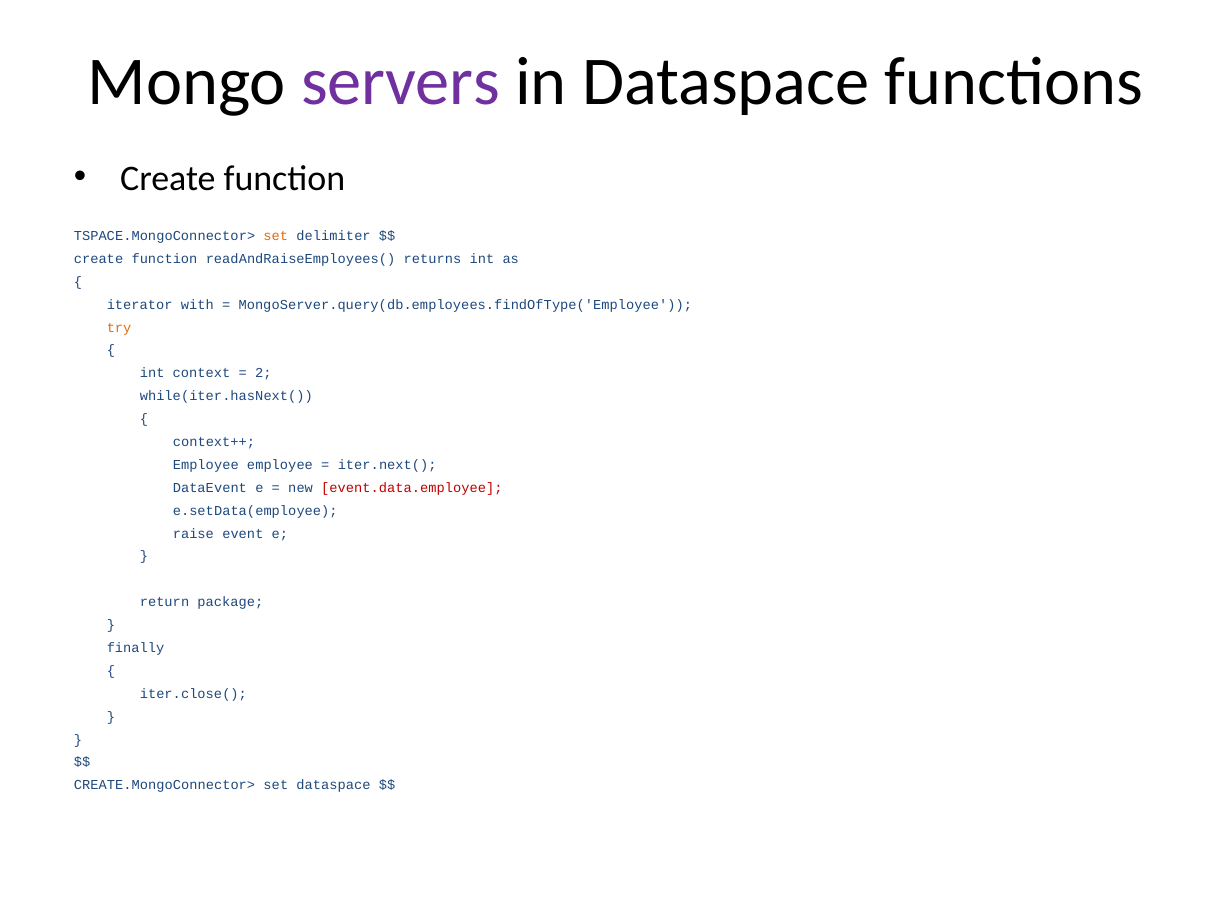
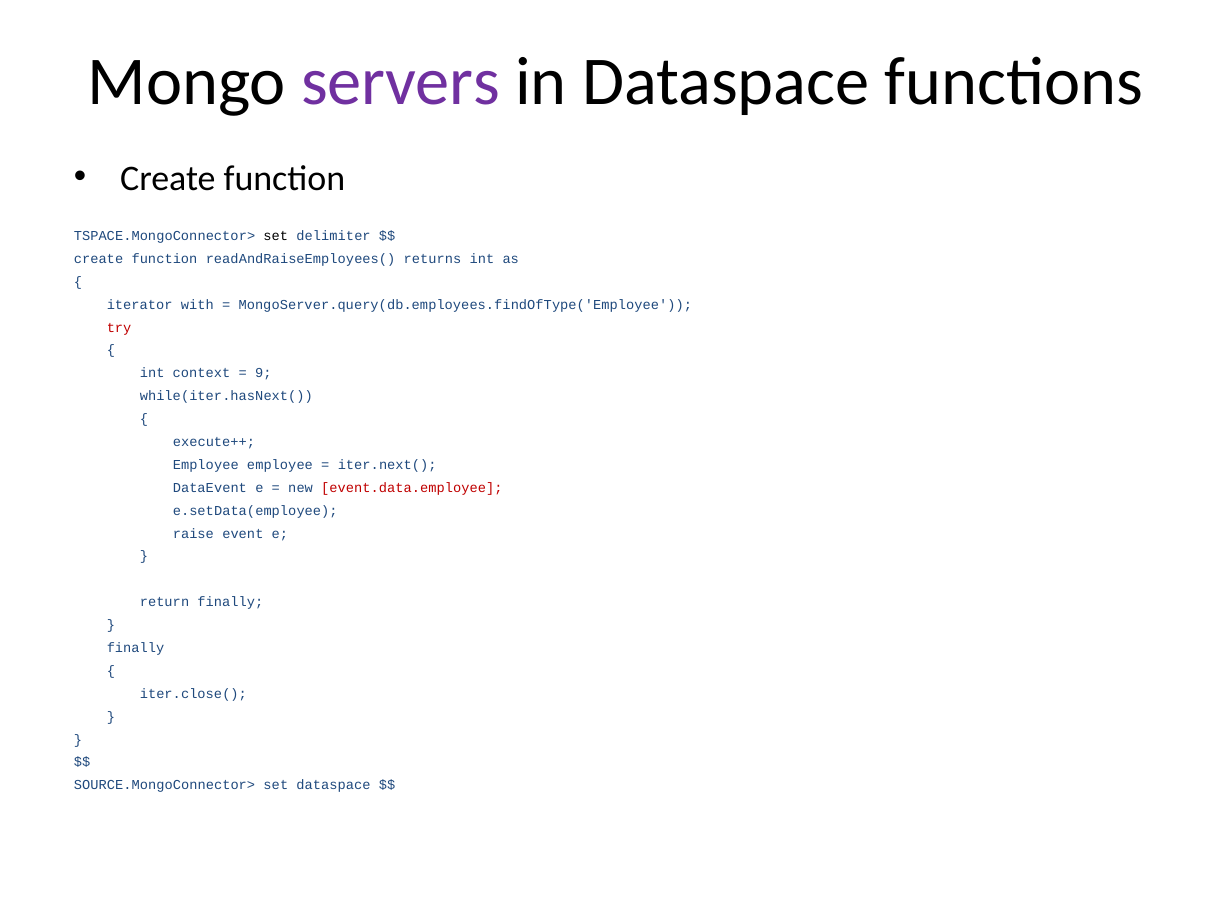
set colour: orange -> black (276, 236)
try colour: orange -> red (119, 327)
2: 2 -> 9 (263, 373)
context++: context++ -> execute++ (214, 442)
return package: package -> finally (230, 602)
CREATE.MongoConnector>: CREATE.MongoConnector> -> SOURCE.MongoConnector> (165, 785)
